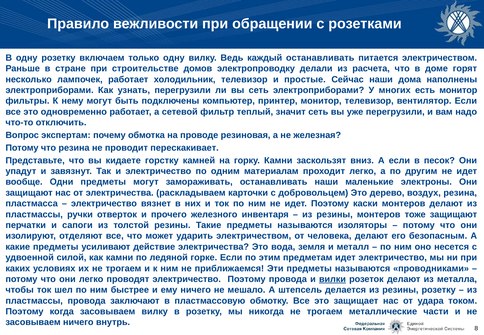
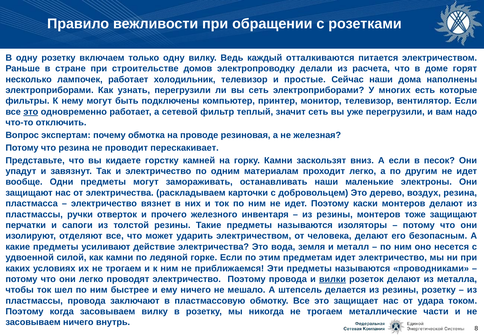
каждый останавливать: останавливать -> отталкиваются (320, 58)
есть монитор: монитор -> которые (458, 90)
это underline: none -> present (31, 112)
